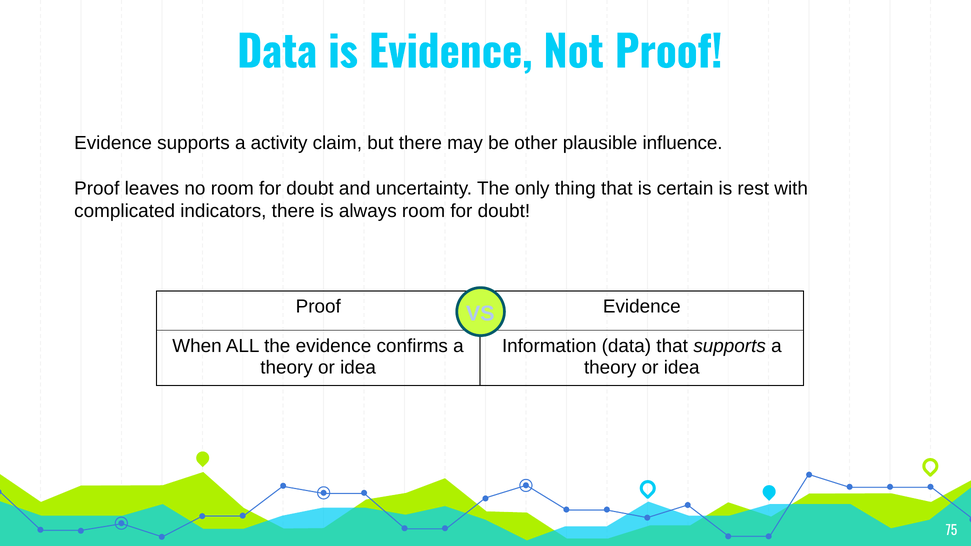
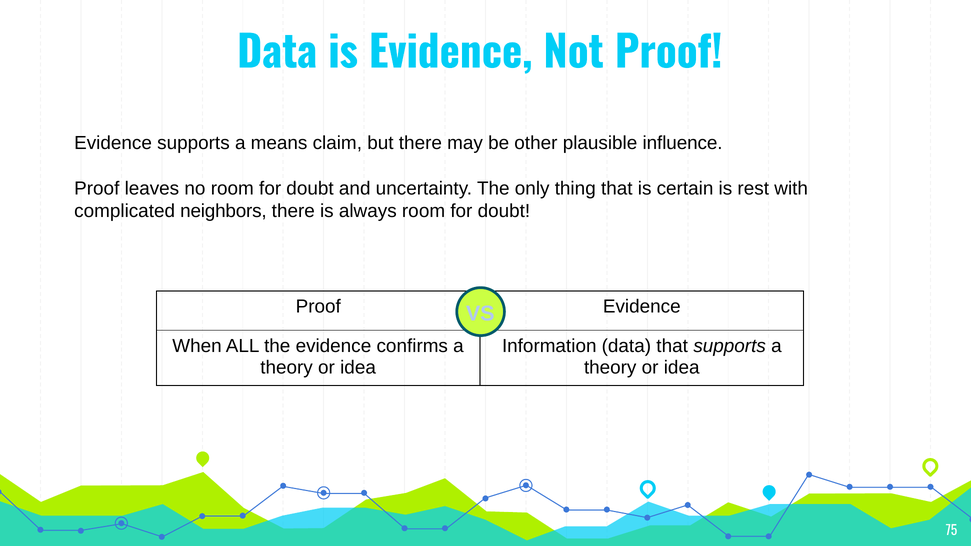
activity: activity -> means (279, 143)
indicators: indicators -> neighbors (223, 211)
